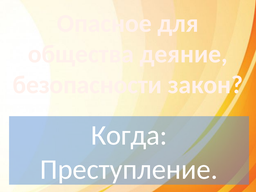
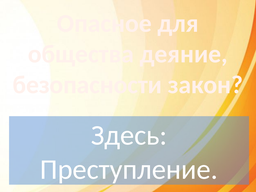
Когда: Когда -> Здесь (129, 135)
